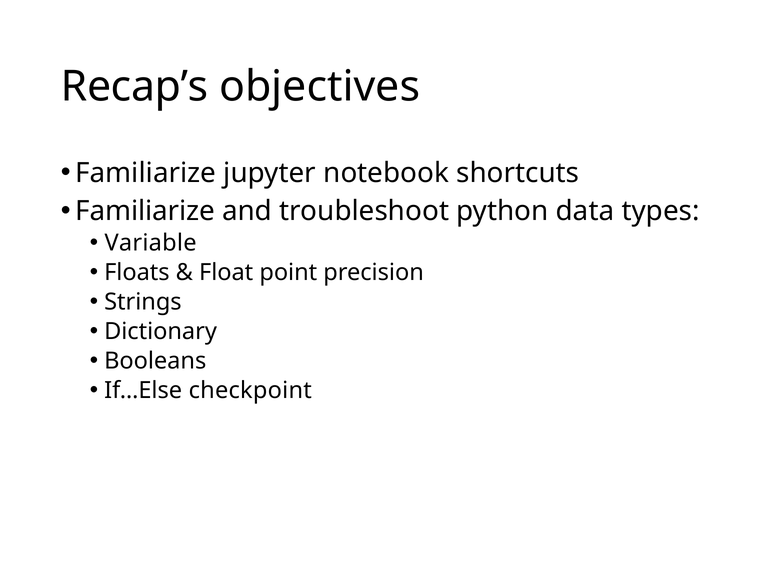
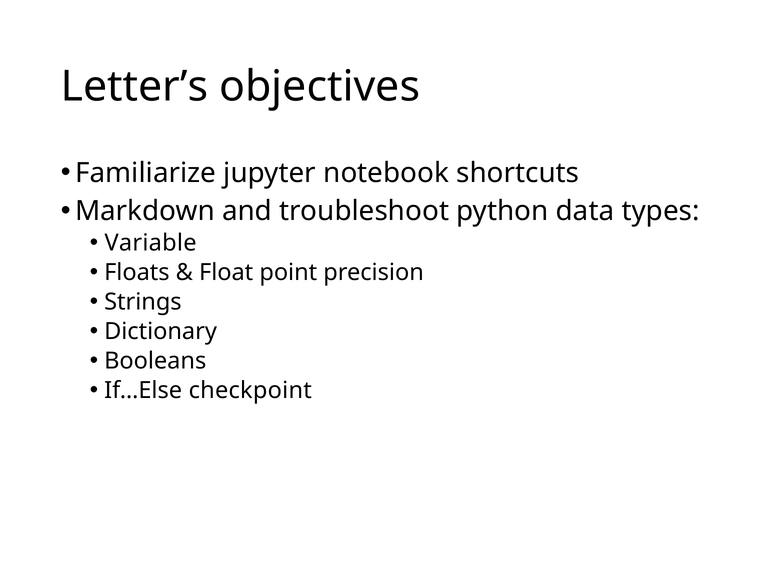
Recap’s: Recap’s -> Letter’s (134, 86)
Familiarize: Familiarize -> Markdown (145, 211)
